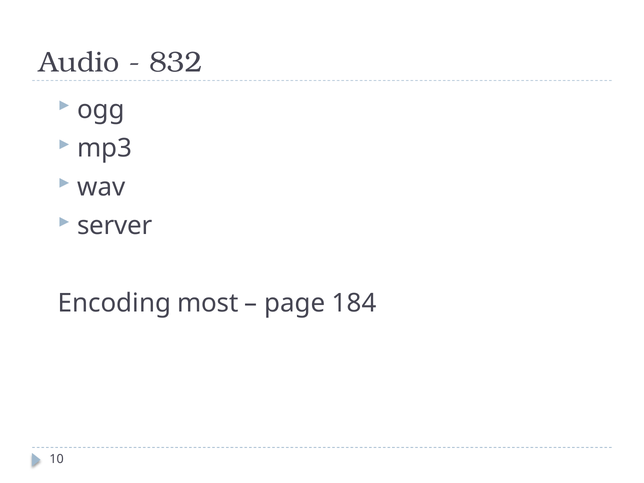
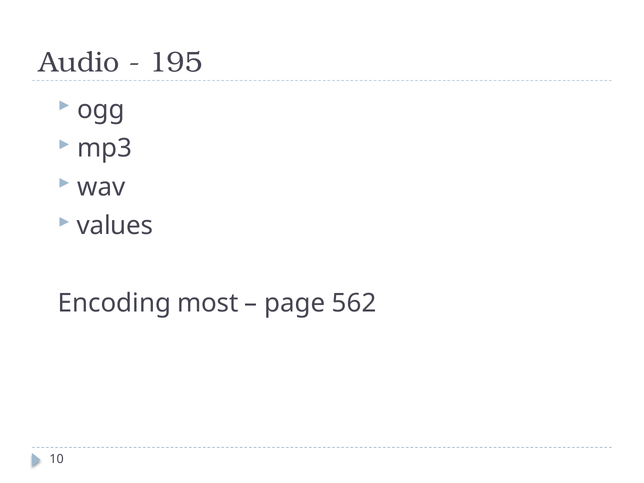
832: 832 -> 195 (176, 62)
server: server -> values (115, 226)
184: 184 -> 562 (354, 303)
